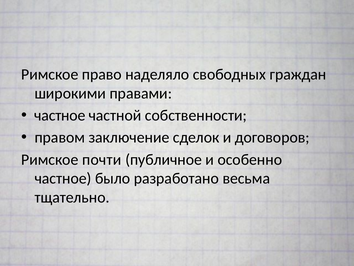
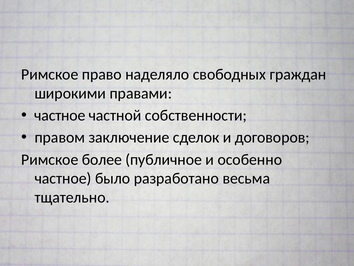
почти: почти -> более (102, 159)
